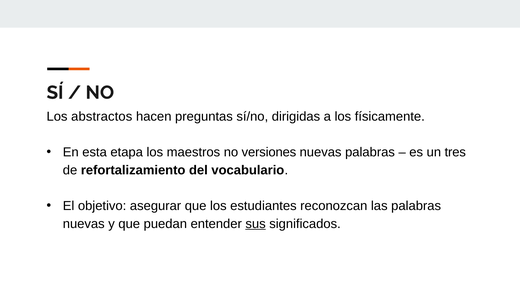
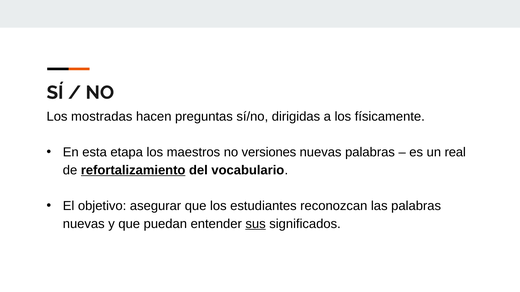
abstractos: abstractos -> mostradas (102, 117)
tres: tres -> real (455, 152)
refortalizamiento underline: none -> present (133, 170)
